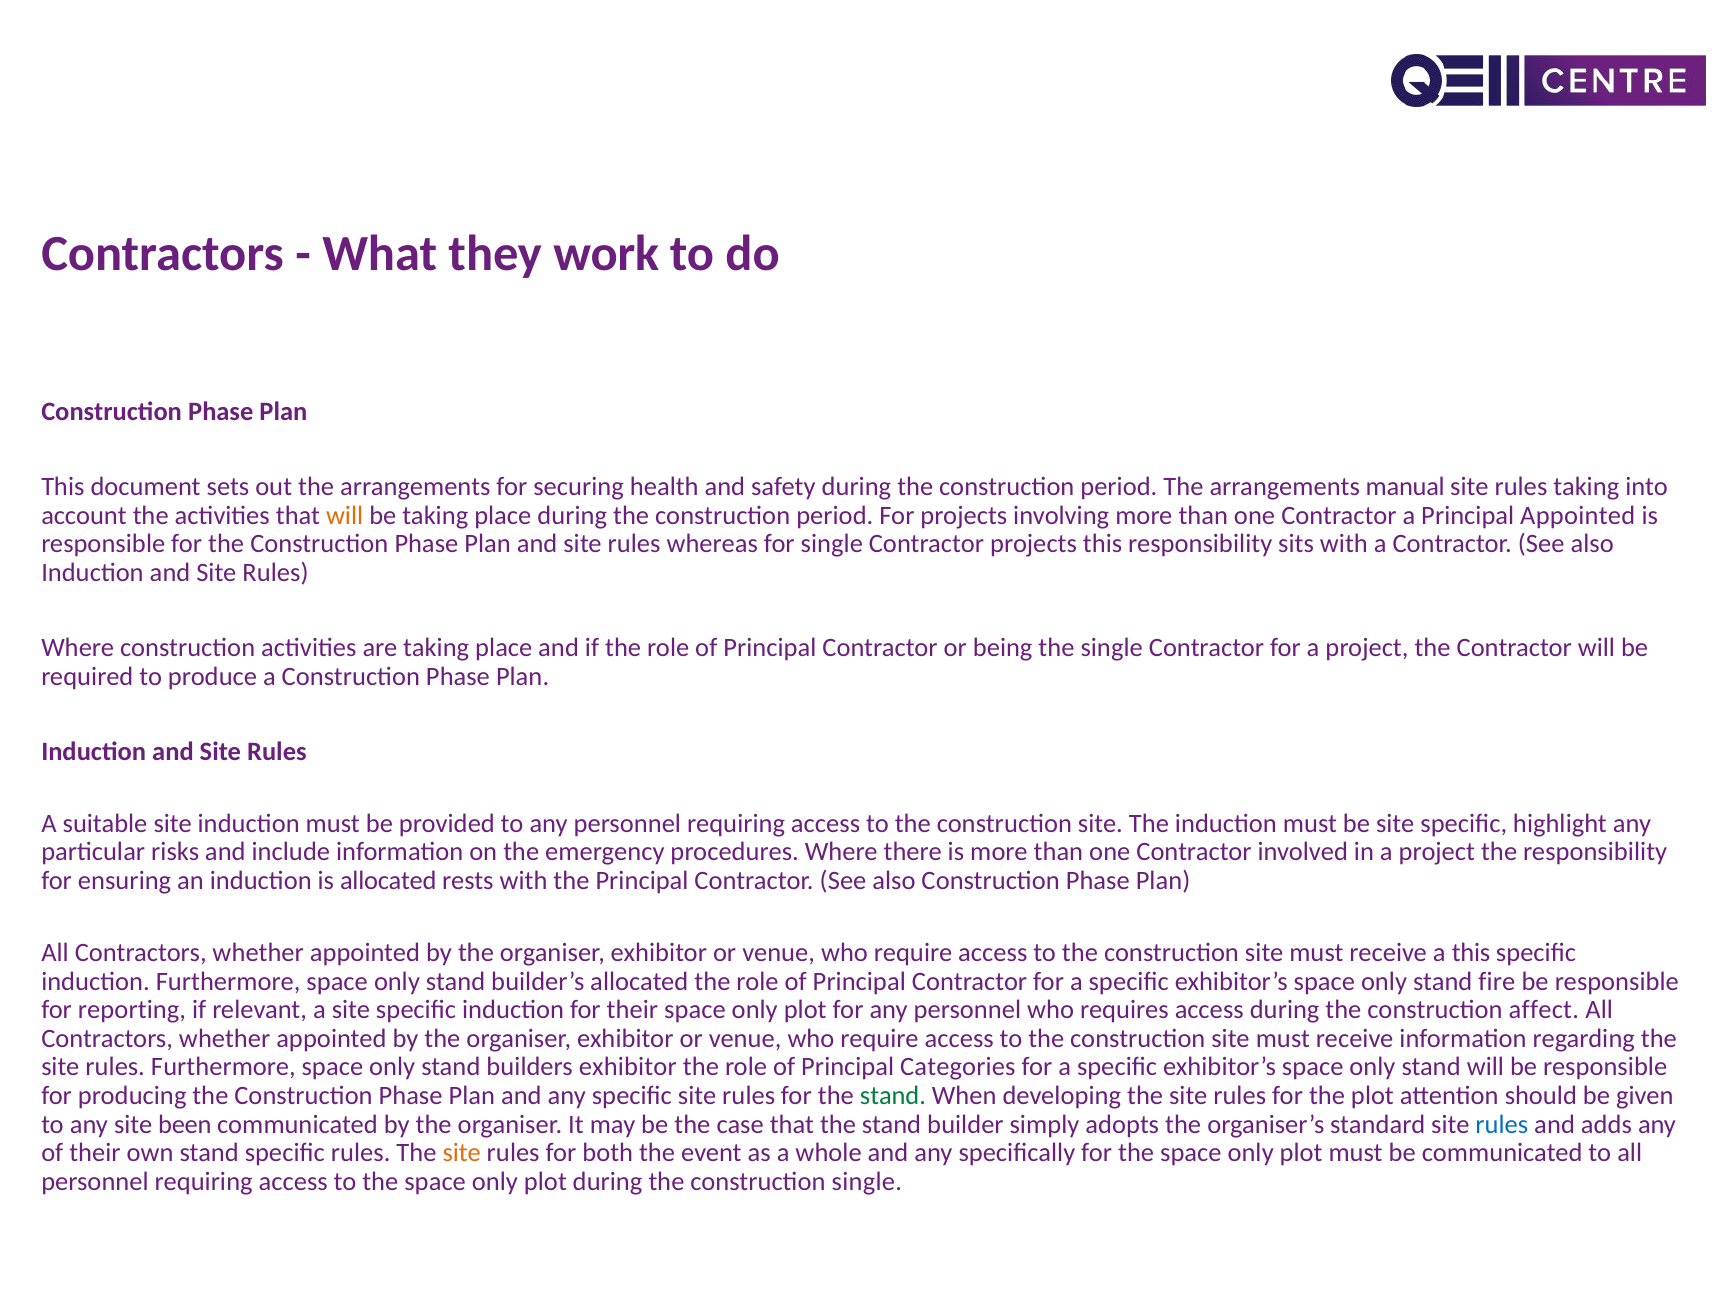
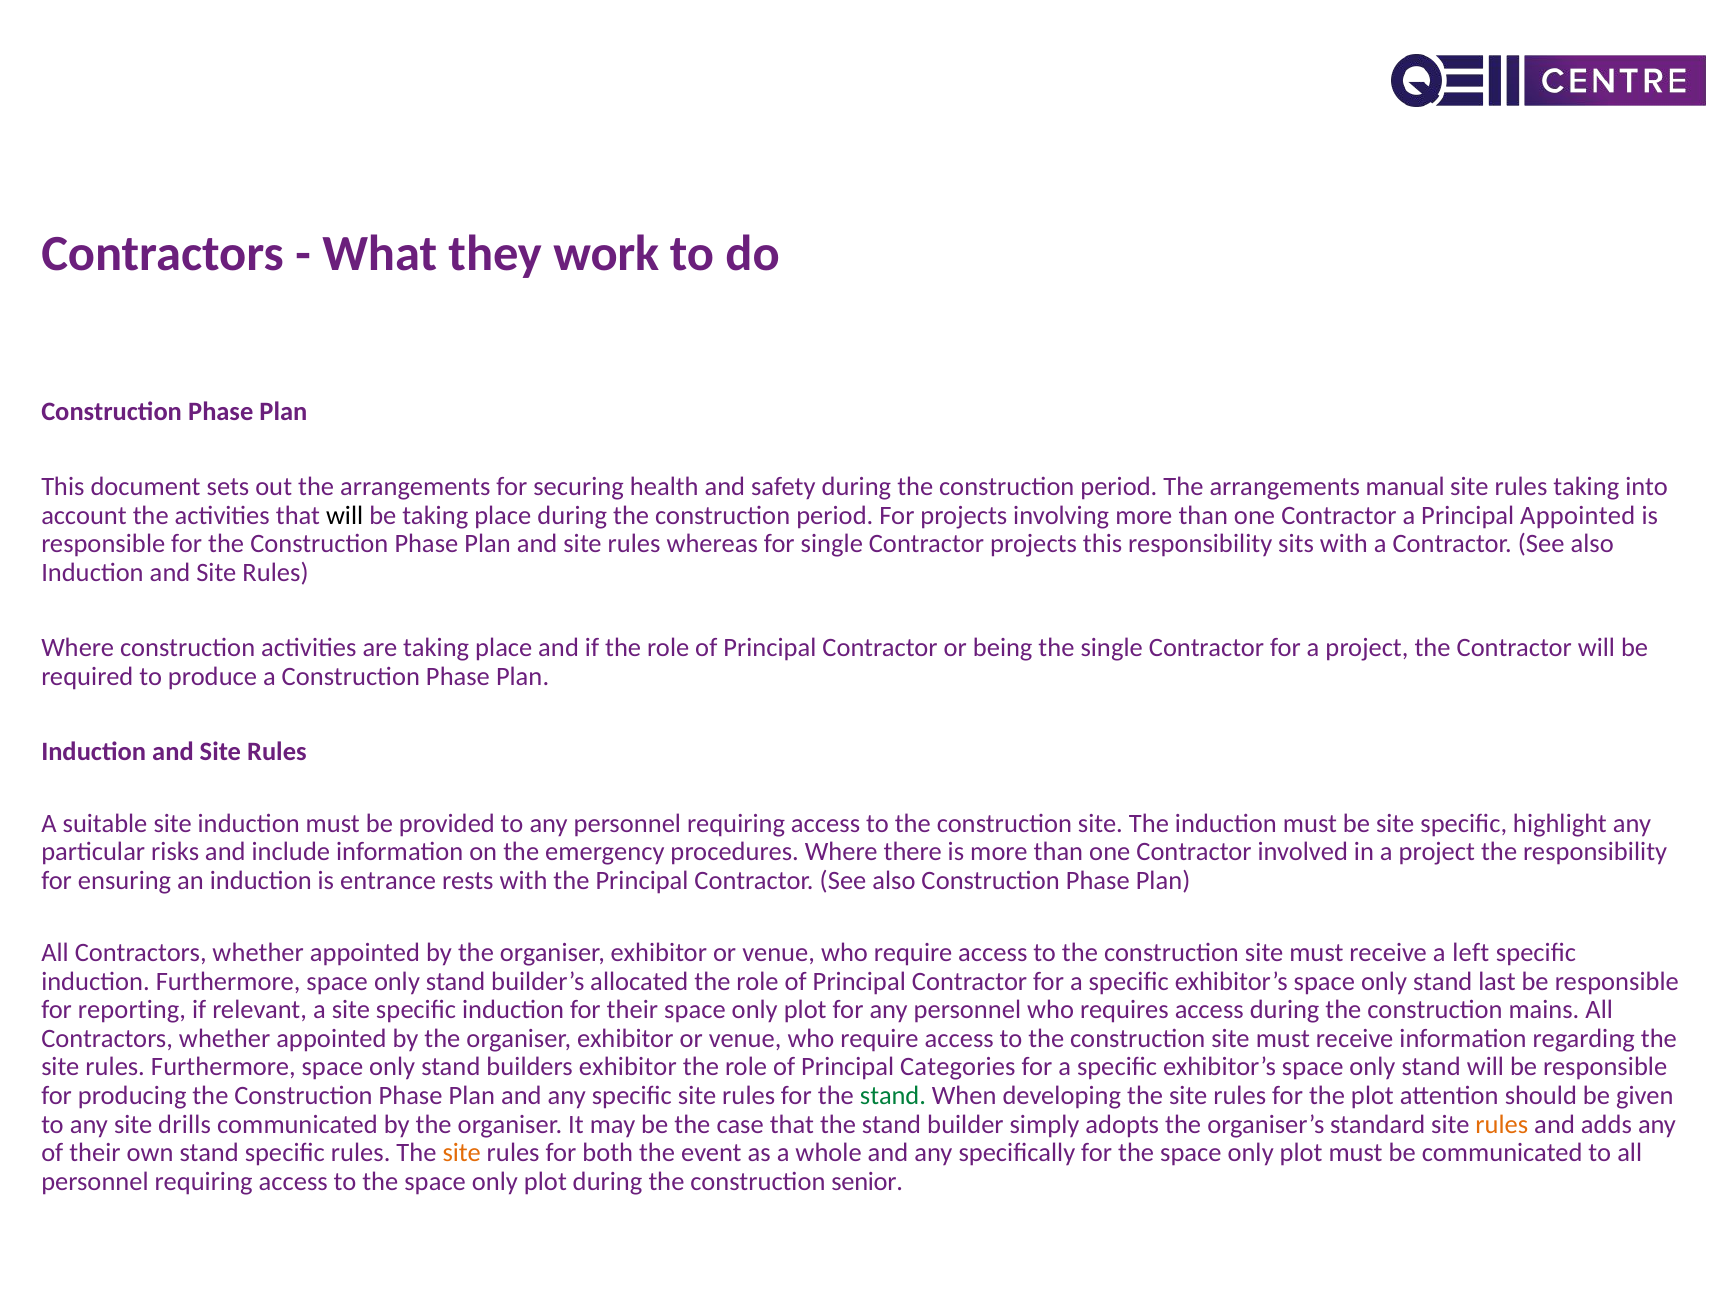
will colour: orange -> black (345, 515)
is allocated: allocated -> entrance (388, 880)
a this: this -> left (1471, 952)
fire: fire -> last (1497, 981)
affect: affect -> mains (1544, 1010)
been: been -> drills (185, 1124)
rules colour: blue -> orange (1502, 1124)
construction single: single -> senior (867, 1181)
